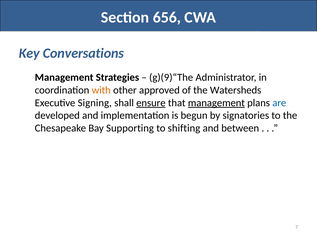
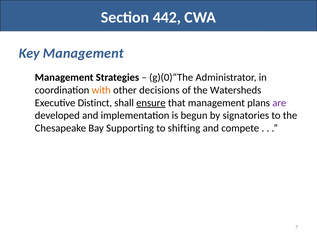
656: 656 -> 442 (167, 17)
Key Conversations: Conversations -> Management (83, 53)
g)(9)“The: g)(9)“The -> g)(0)“The (171, 77)
approved: approved -> decisions (159, 90)
Signing: Signing -> Distinct (95, 103)
management underline: present -> none (216, 103)
are colour: blue -> purple (279, 103)
between: between -> compete (240, 128)
